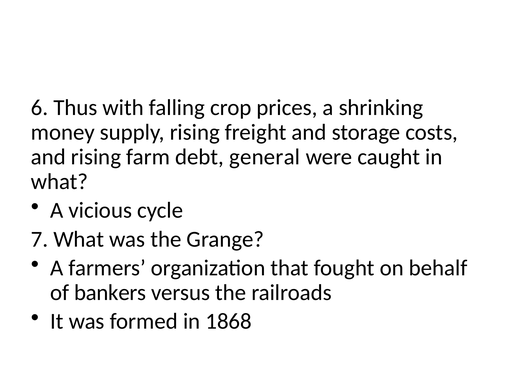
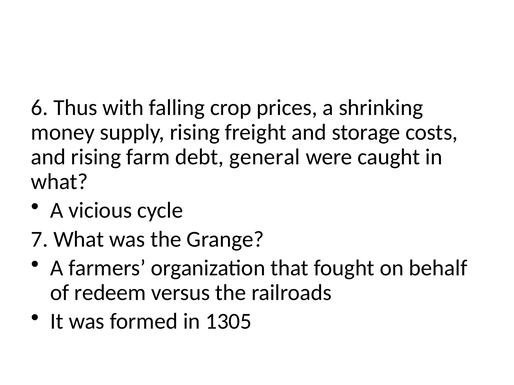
bankers: bankers -> redeem (110, 293)
1868: 1868 -> 1305 (229, 322)
